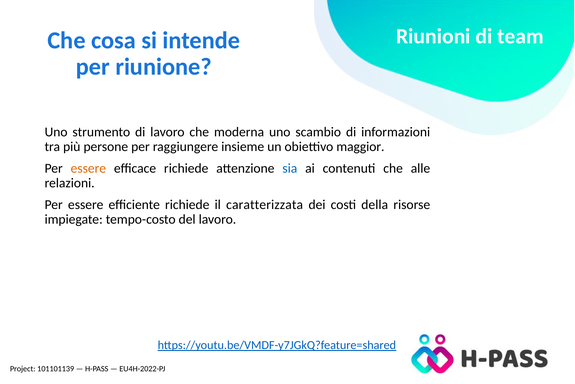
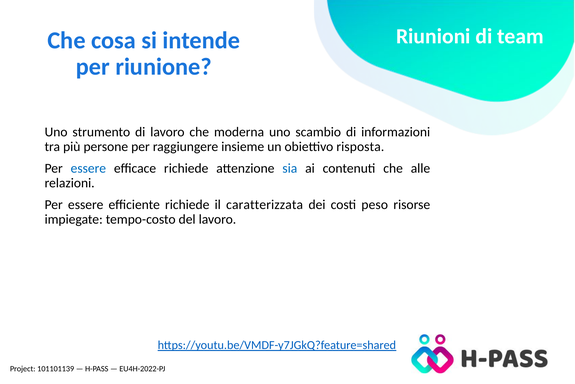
maggior: maggior -> risposta (360, 146)
essere colour: orange -> blue (88, 168)
della: della -> peso (375, 204)
